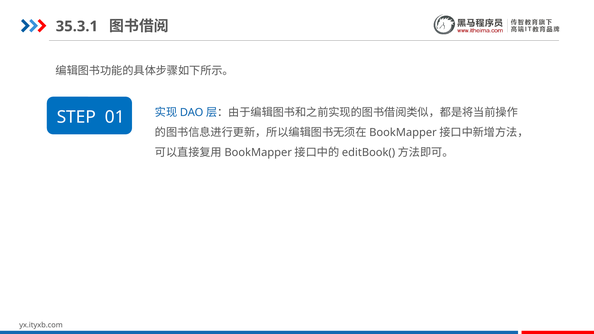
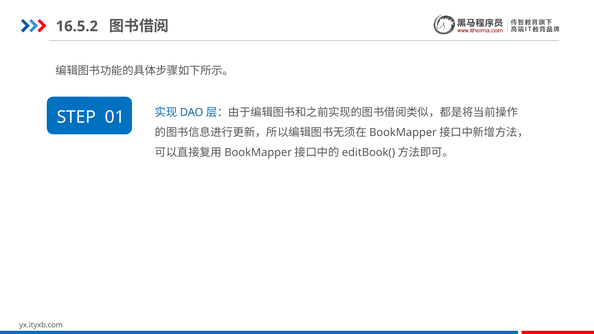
35.3.1: 35.3.1 -> 16.5.2 (77, 26)
